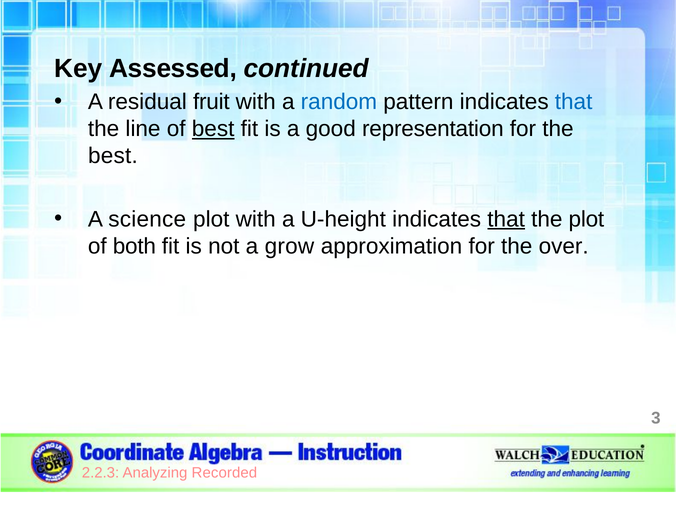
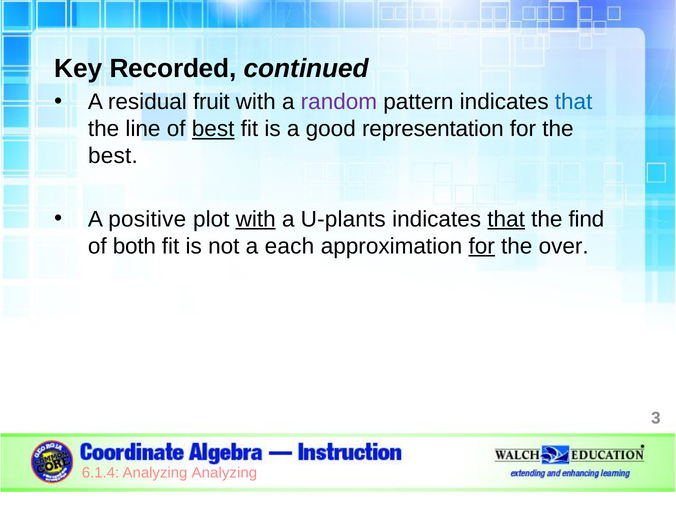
Assessed: Assessed -> Recorded (173, 68)
random colour: blue -> purple (339, 102)
science: science -> positive (147, 219)
with underline: none -> present (256, 219)
U-height: U-height -> U-plants (343, 219)
the plot: plot -> find (586, 219)
grow: grow -> each (289, 246)
for underline: none -> present (482, 246)
2.2.3: 2.2.3 -> 6.1.4 (100, 473)
Analyzing Recorded: Recorded -> Analyzing (224, 473)
